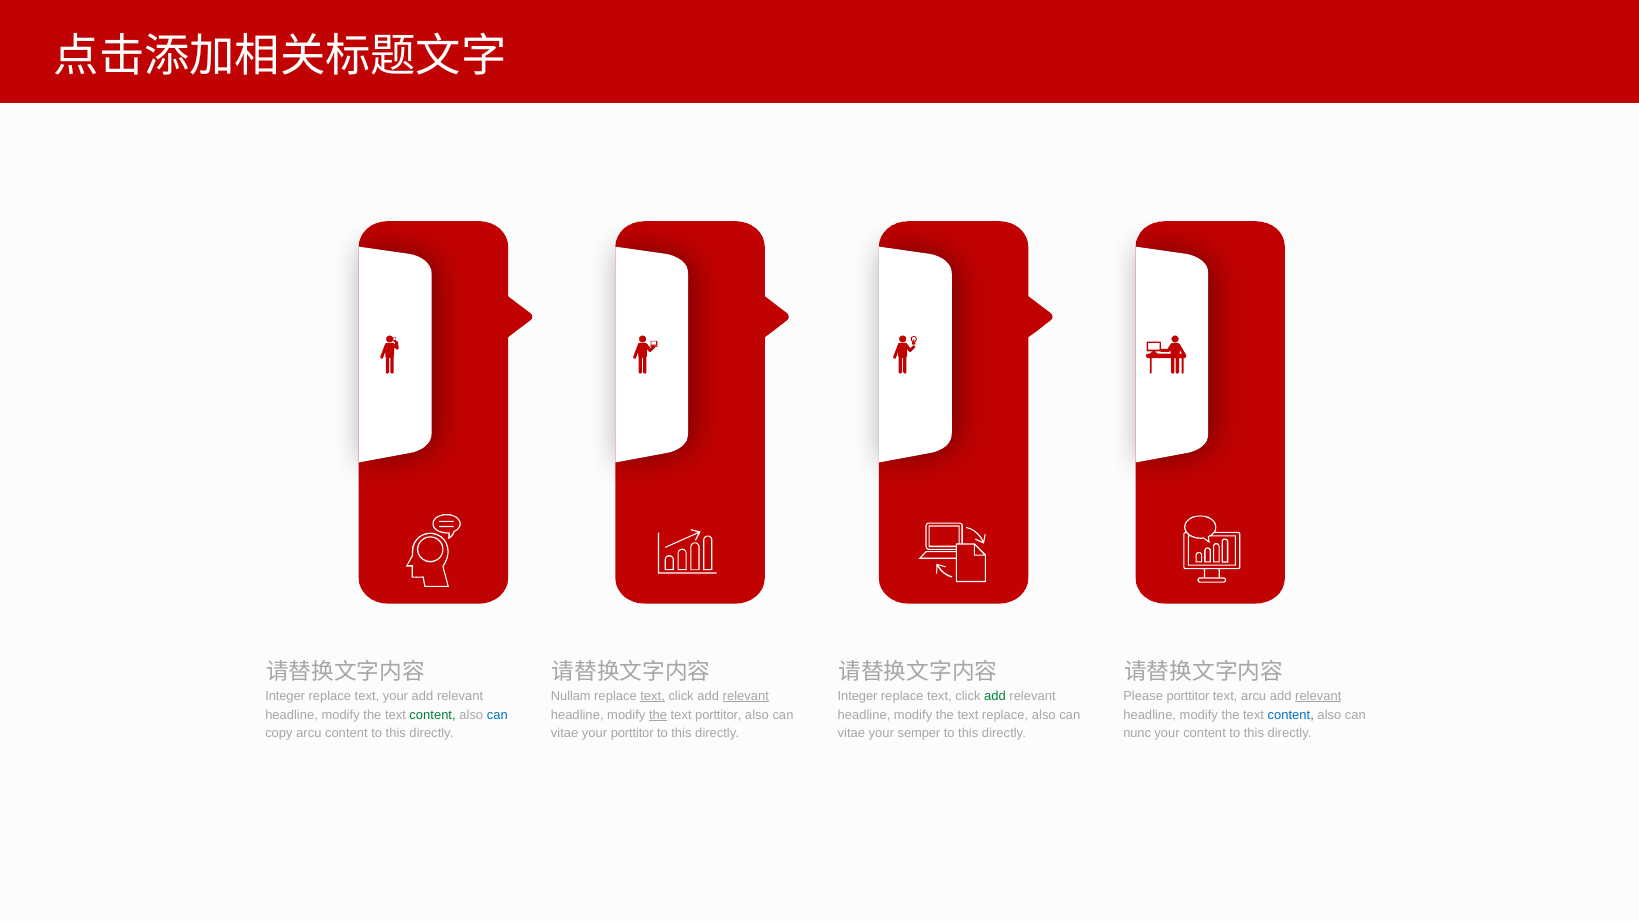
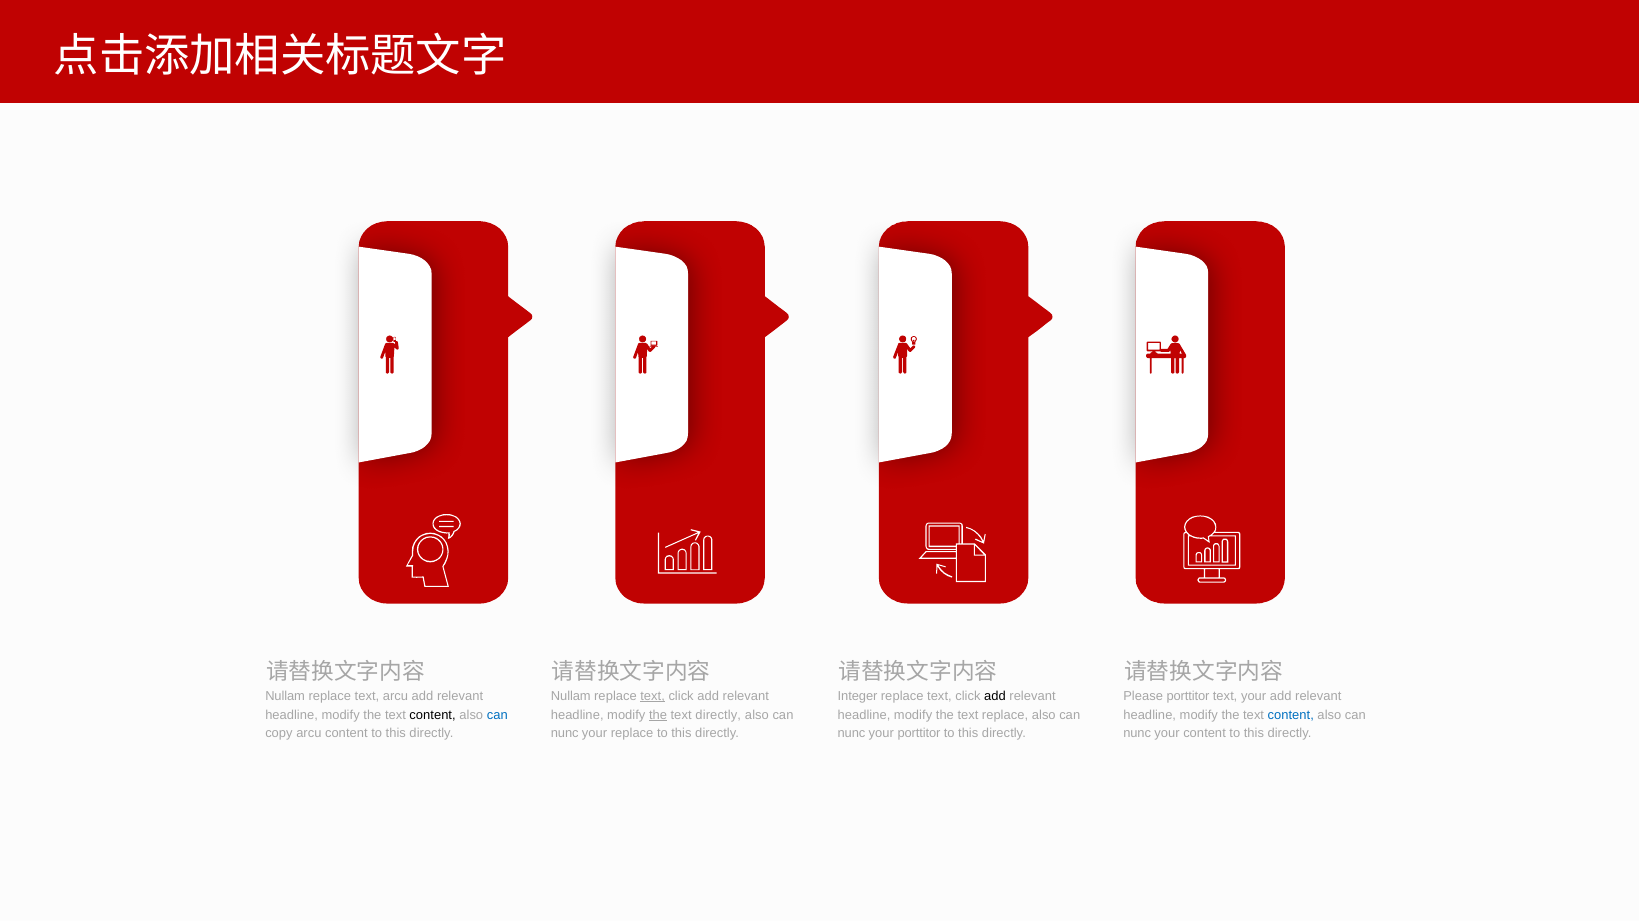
Integer: Integer -> Nullam (285, 696)
text your: your -> arcu (395, 696)
relevant underline: present -> none (746, 696)
add colour: green -> black (995, 696)
text arcu: arcu -> your (1254, 696)
relevant underline: present -> none (1318, 696)
content colour: green -> black (433, 715)
text porttitor: porttitor -> directly (718, 715)
vitae: vitae -> nunc (565, 733)
your porttitor: porttitor -> replace (632, 733)
vitae: vitae -> nunc (852, 733)
your semper: semper -> porttitor (919, 733)
